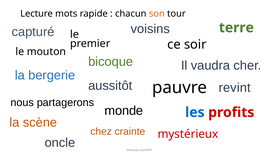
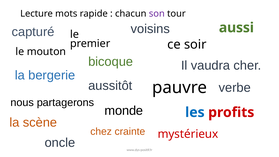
son colour: orange -> purple (157, 14)
terre: terre -> aussi (236, 28)
revint: revint -> verbe (235, 88)
